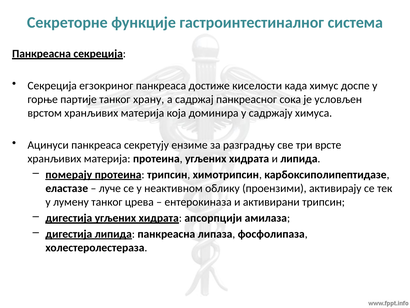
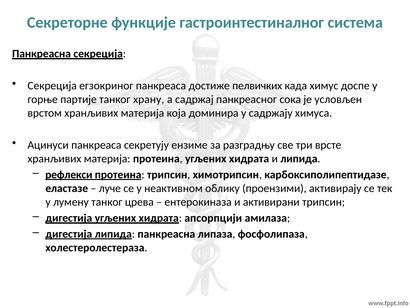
киселости: киселости -> пелвичких (257, 86)
померају: померају -> рефлекси (69, 174)
